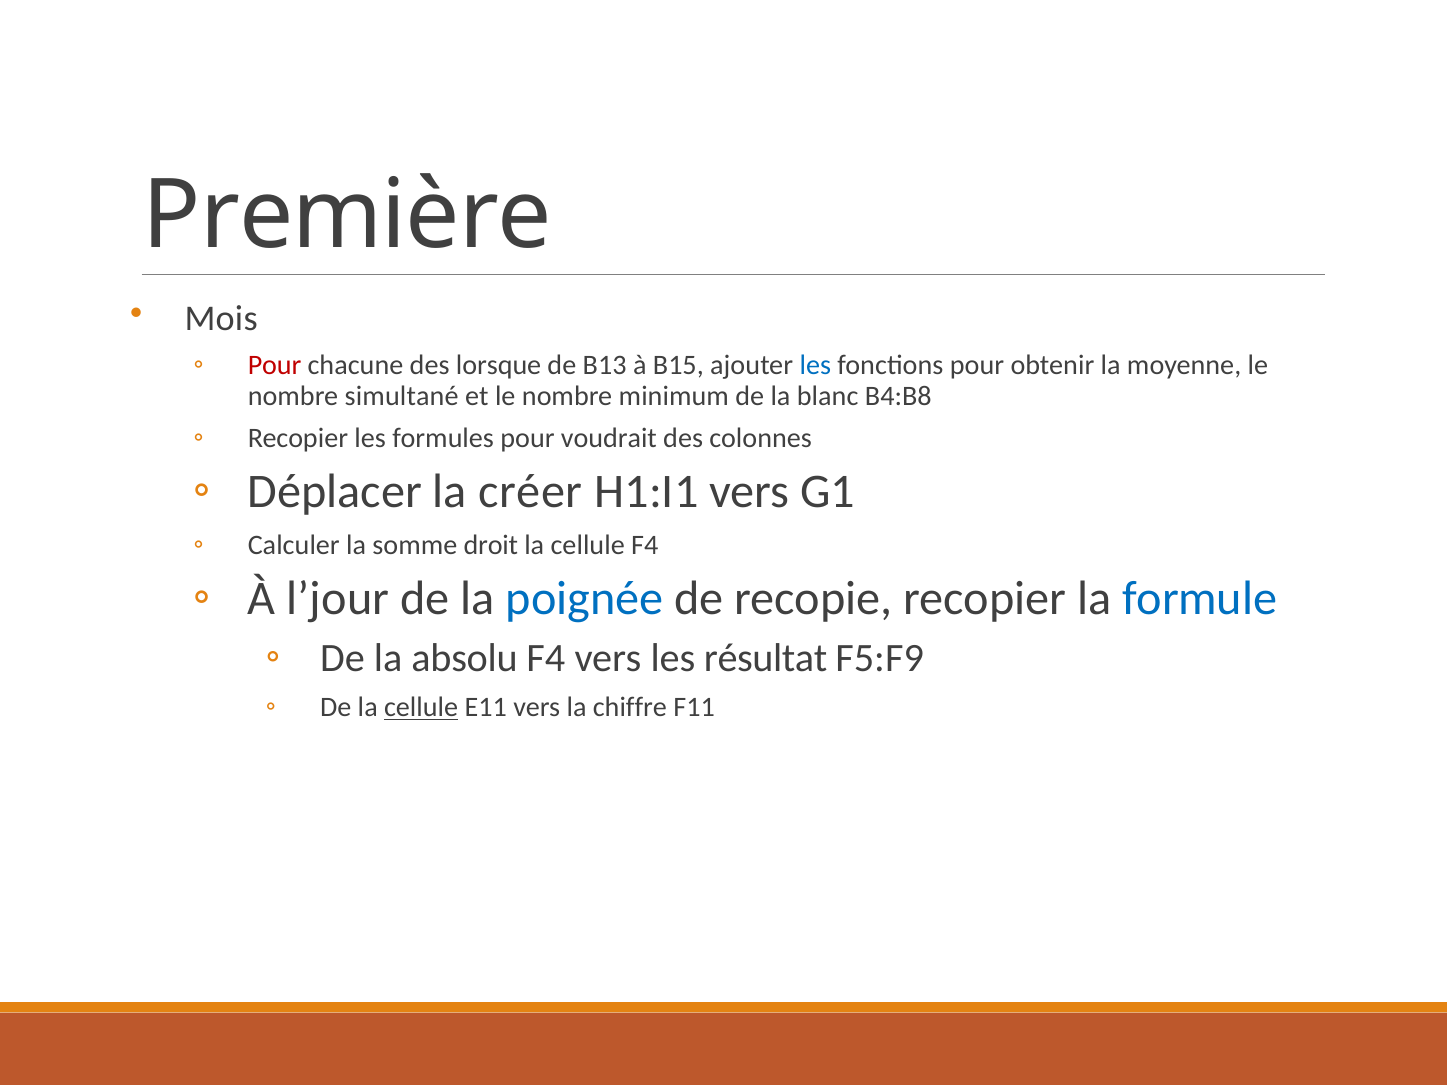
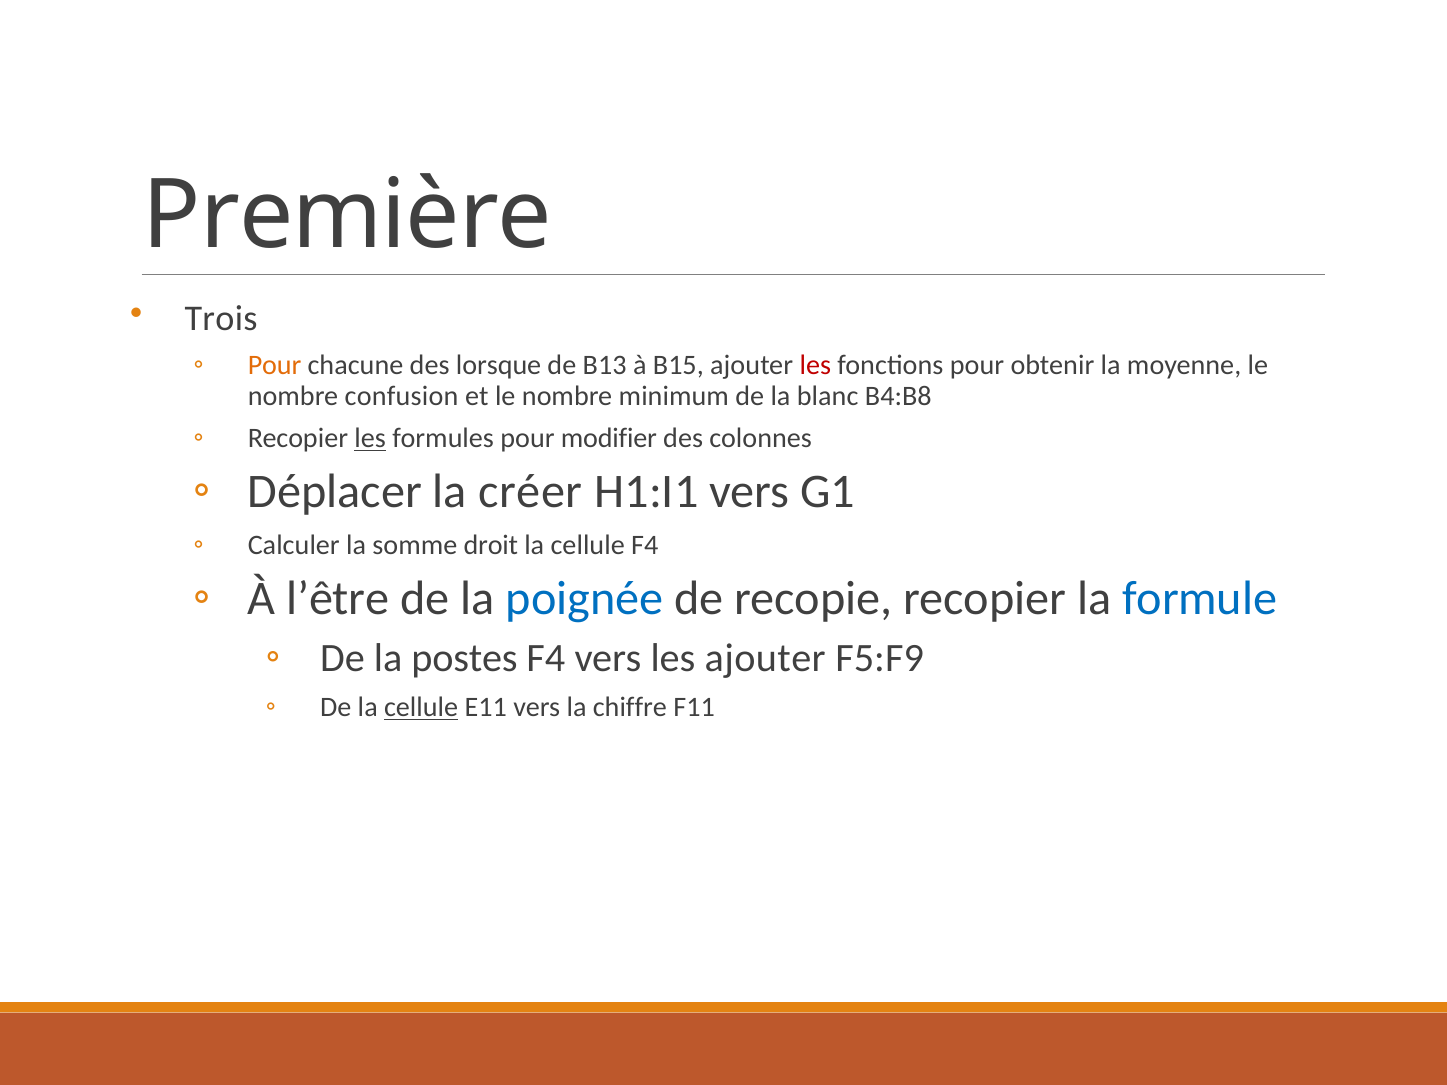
Mois: Mois -> Trois (221, 319)
Pour colour: red -> orange (275, 366)
les colour: blue -> red (815, 366)
simultané: simultané -> confusion (402, 396)
les underline: none -> present (370, 439)
voudrait: voudrait -> modifier (609, 439)
l’jour: l’jour -> l’être (338, 599)
absolu: absolu -> postes (465, 658)
les résultat: résultat -> ajouter (765, 658)
